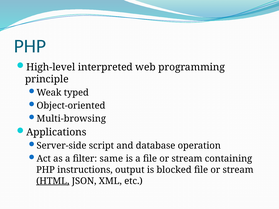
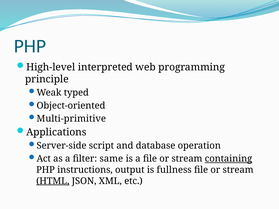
Multi-browsing: Multi-browsing -> Multi-primitive (71, 119)
containing underline: none -> present (228, 159)
blocked: blocked -> fullness (174, 170)
